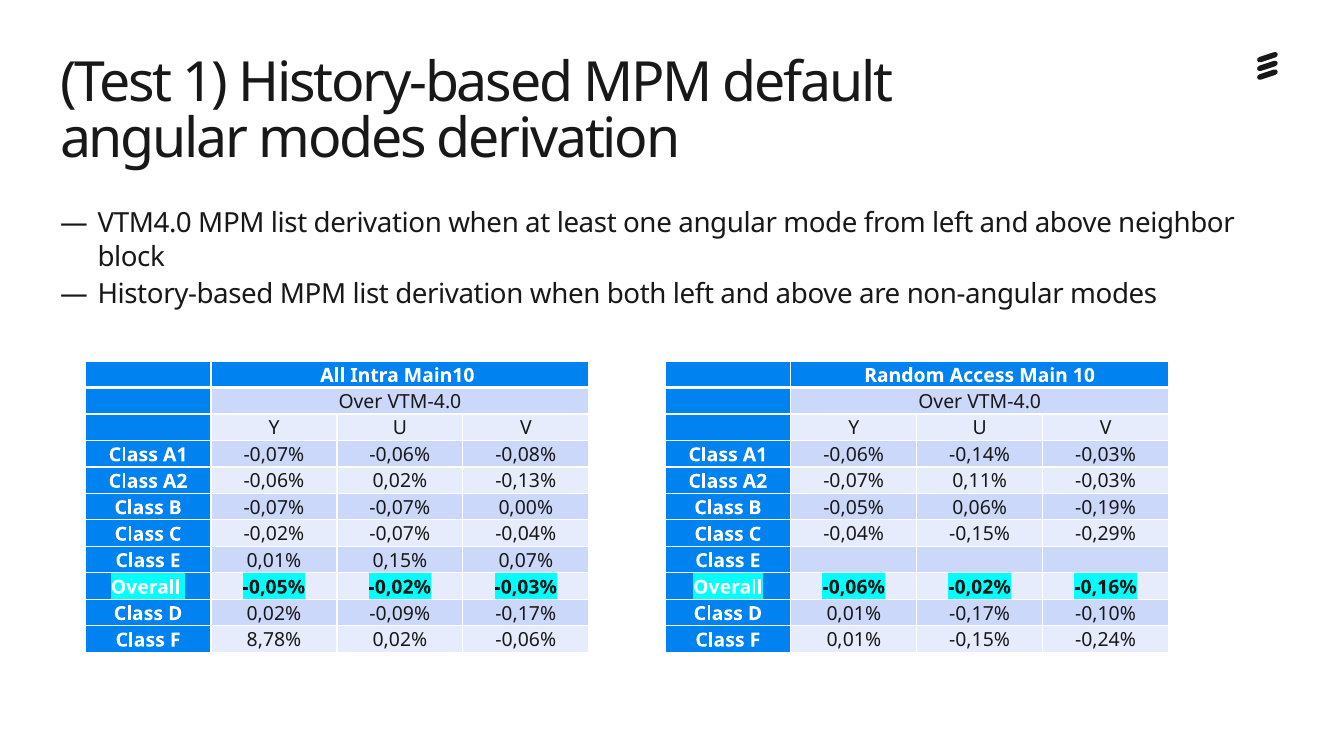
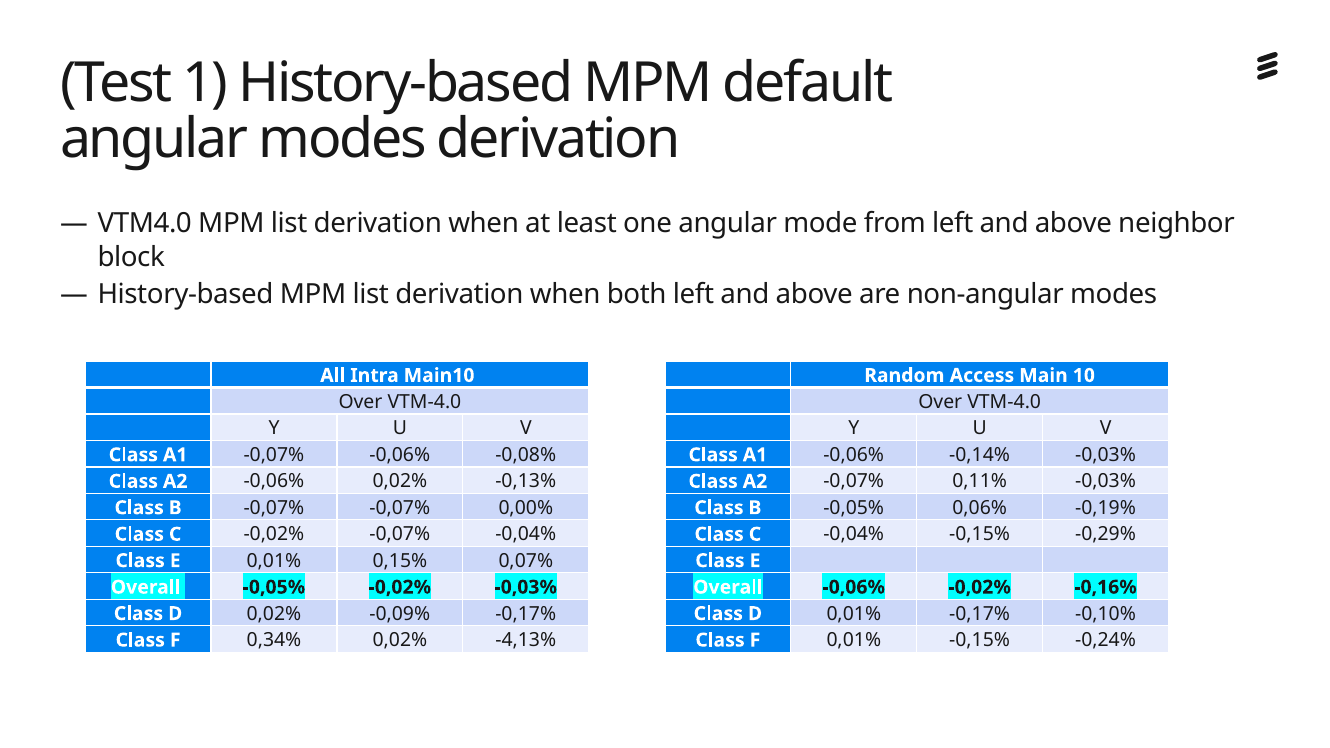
8,78%: 8,78% -> 0,34% (274, 640)
0,02% -0,06%: -0,06% -> -4,13% (526, 640)
